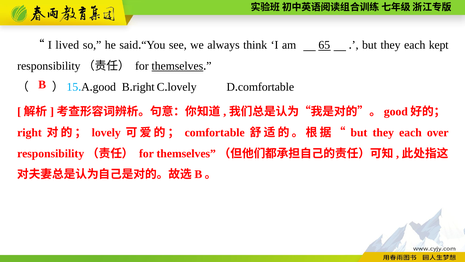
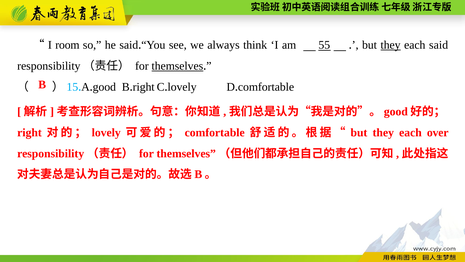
lived: lived -> room (67, 45)
65: 65 -> 55 (324, 45)
they underline: none -> present (391, 45)
each kept: kept -> said (439, 45)
